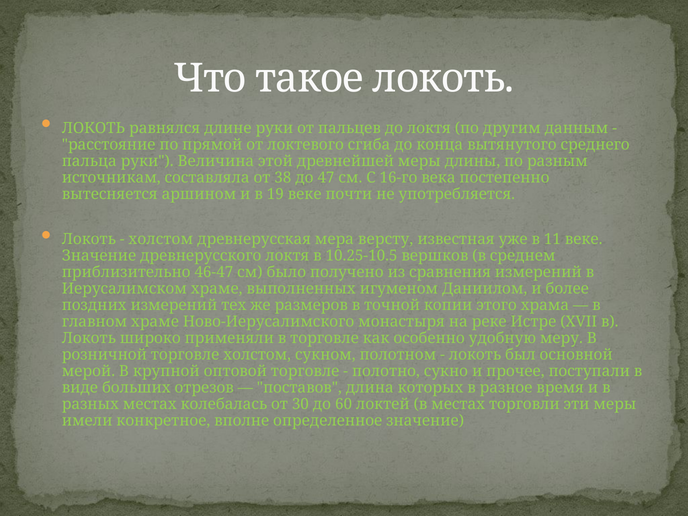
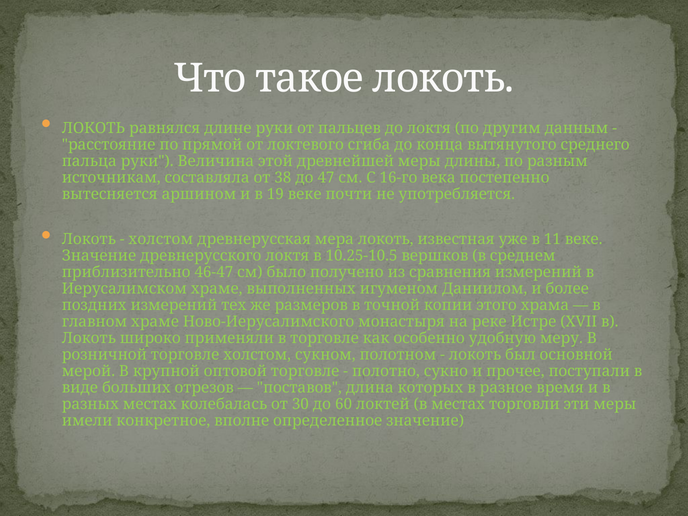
мера версту: версту -> локоть (386, 239)
